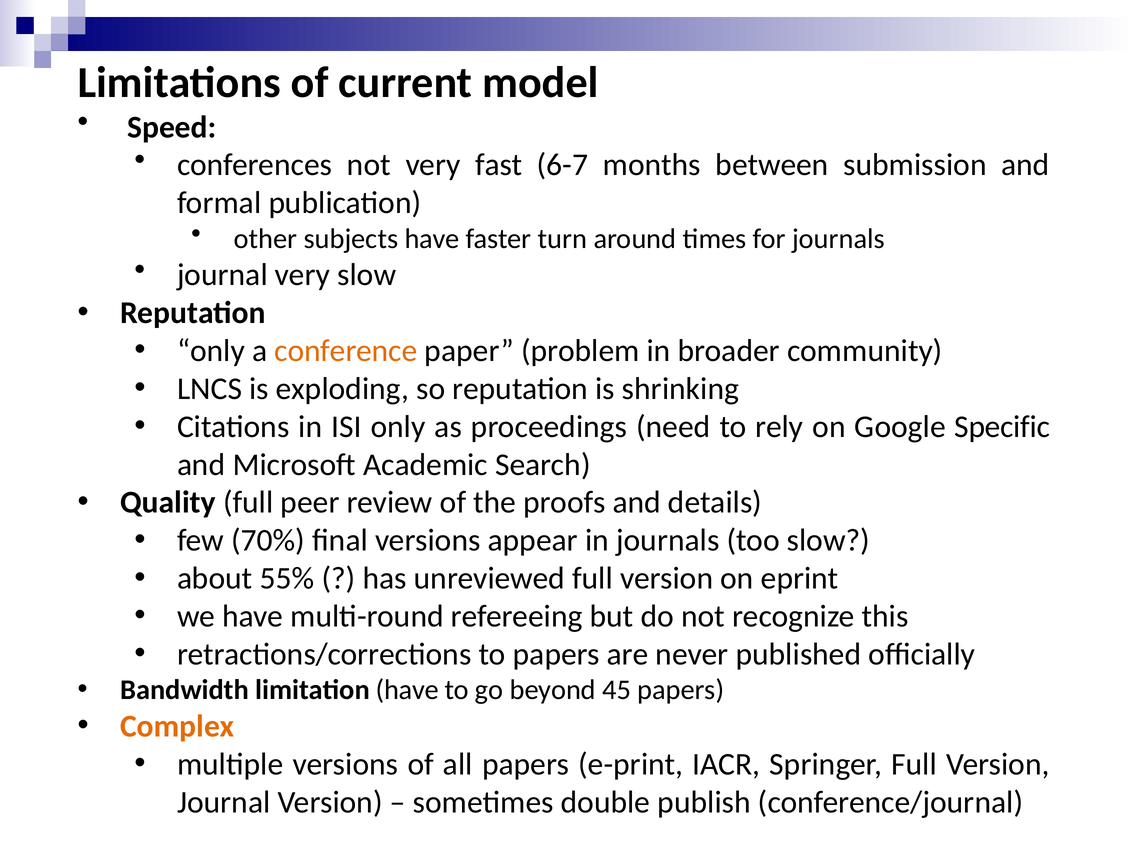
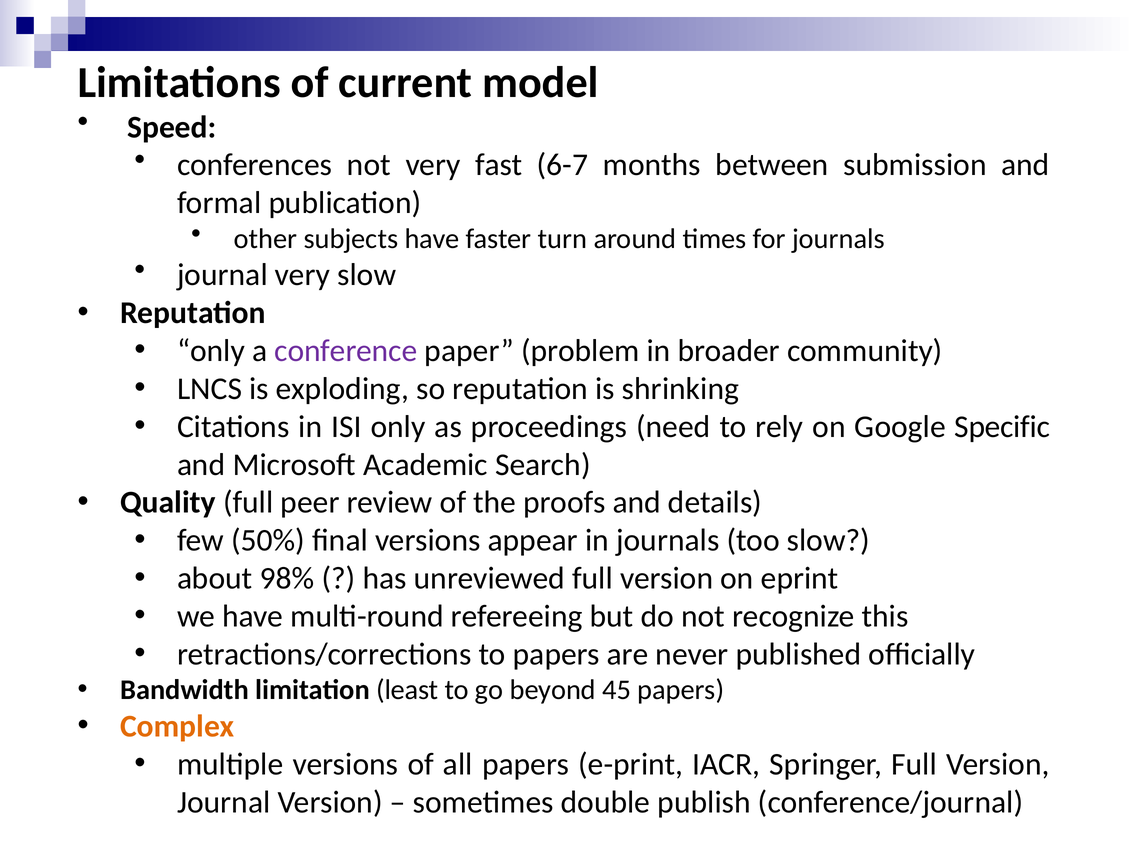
conference colour: orange -> purple (346, 351)
70%: 70% -> 50% (268, 540)
55%: 55% -> 98% (287, 578)
limitation have: have -> least (407, 690)
